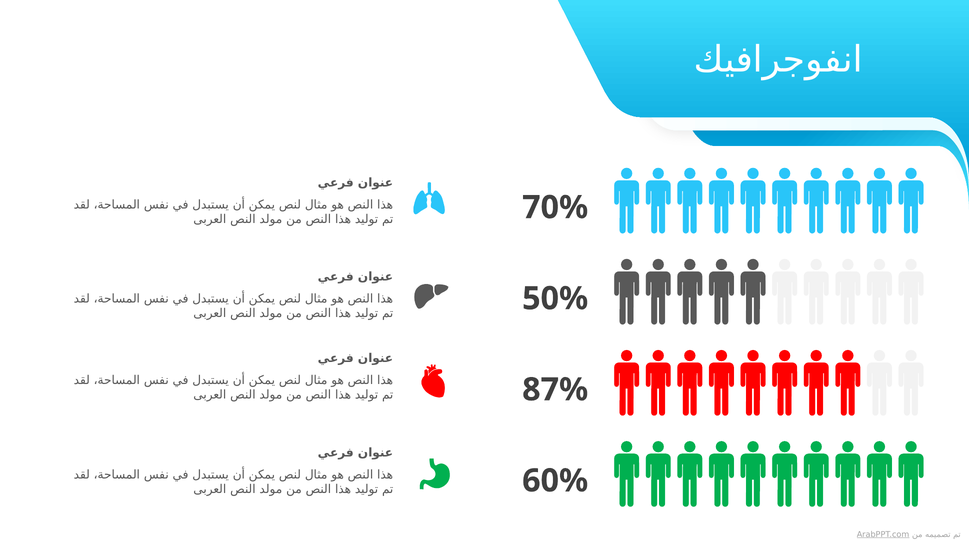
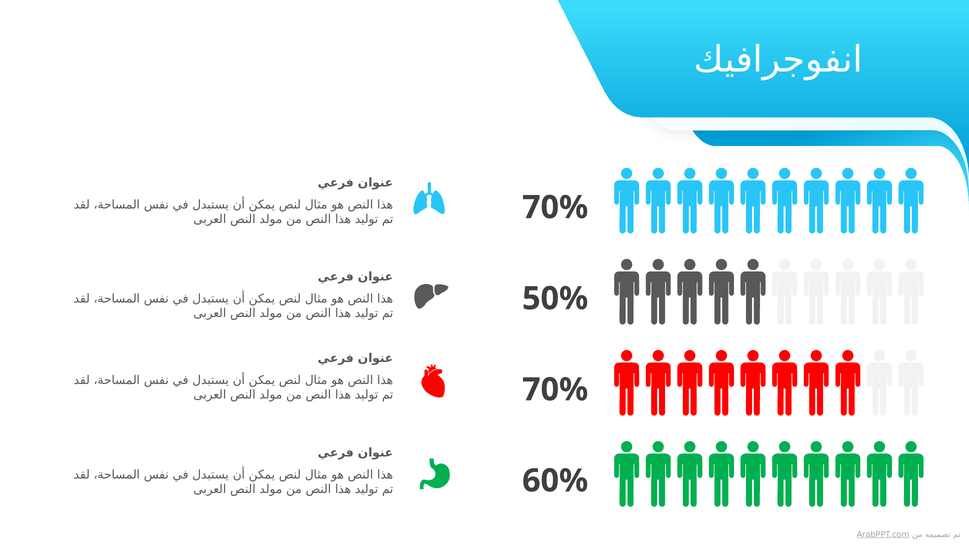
87%: 87% -> 70% (555, 390)
